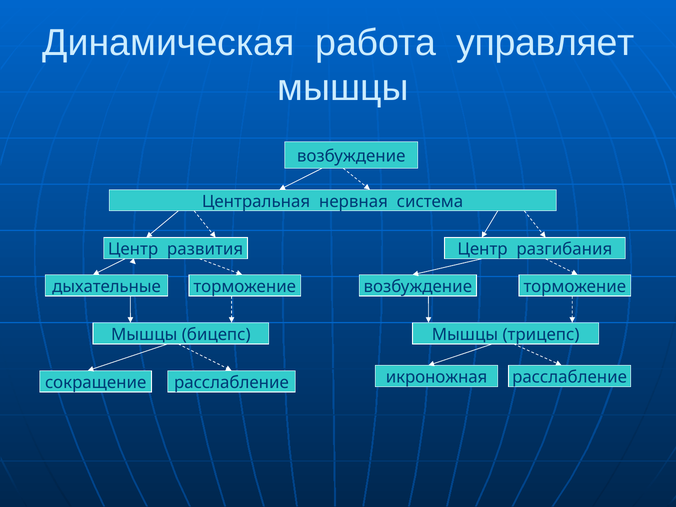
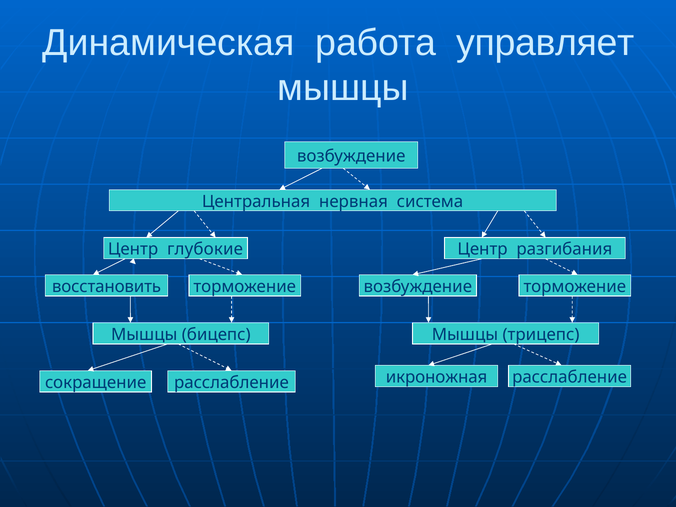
развития: развития -> глубокие (205, 249)
дыхательные: дыхательные -> восстановить (107, 287)
